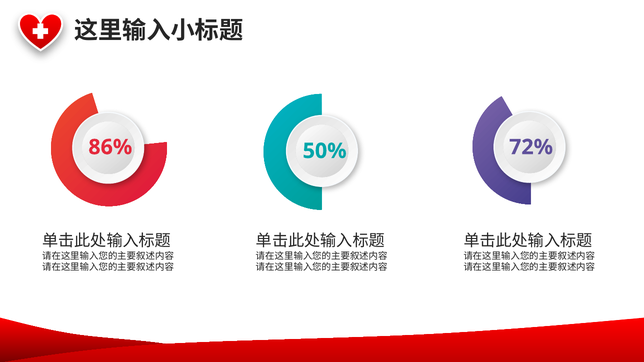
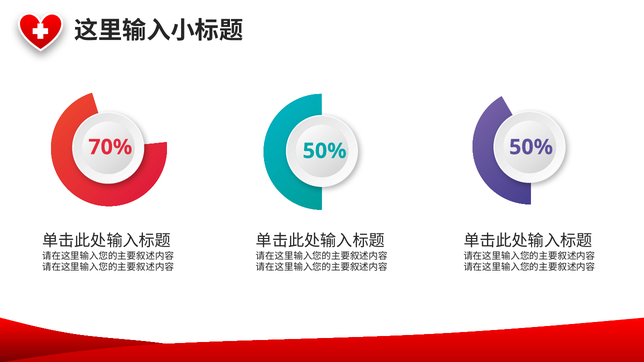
86%: 86% -> 70% (110, 147)
50% 72%: 72% -> 50% (531, 147)
